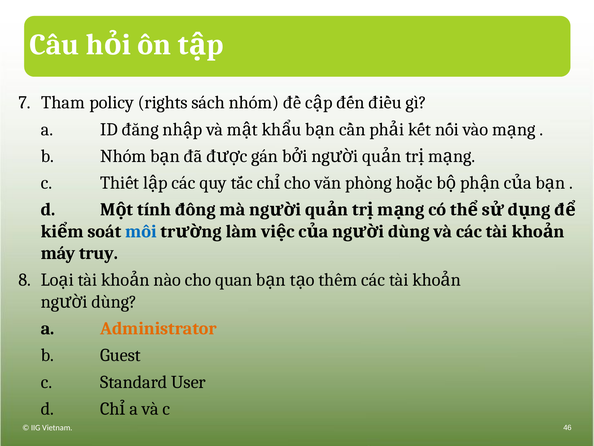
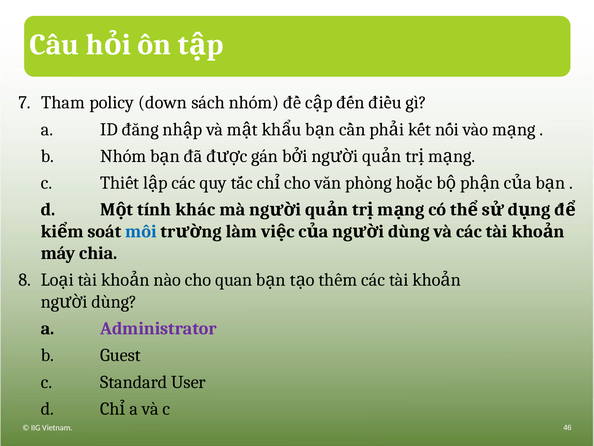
rights: rights -> down (163, 102)
đông: đông -> khác (195, 209)
truy: truy -> chia (98, 253)
Administrator colour: orange -> purple (158, 328)
